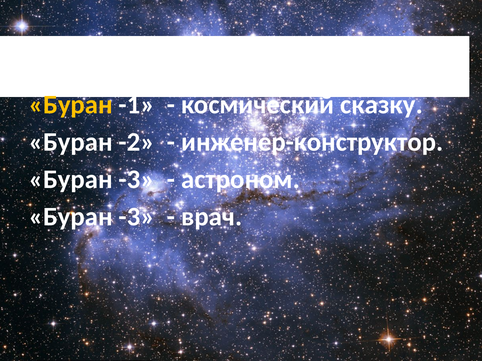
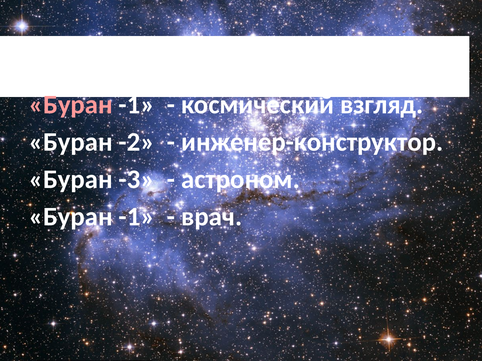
Буран colour: yellow -> pink (71, 105)
сказку: сказку -> взгляд (382, 105)
-3: -3 -> -1 (137, 217)
